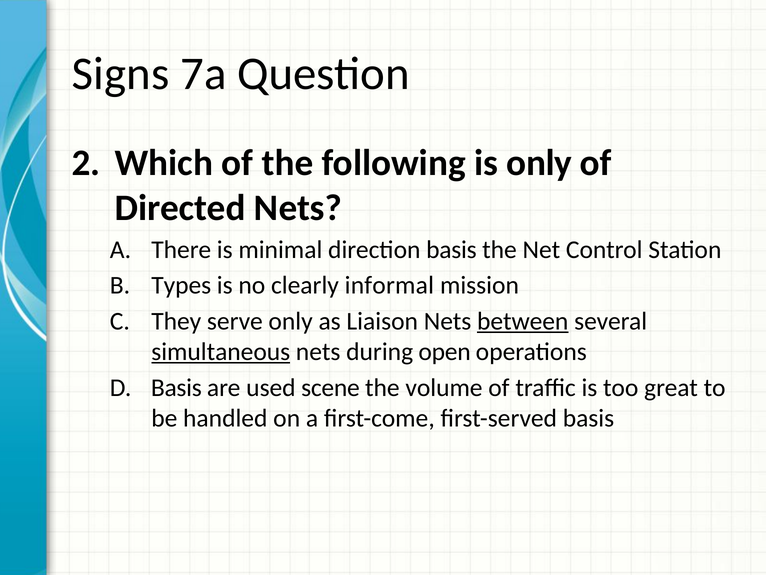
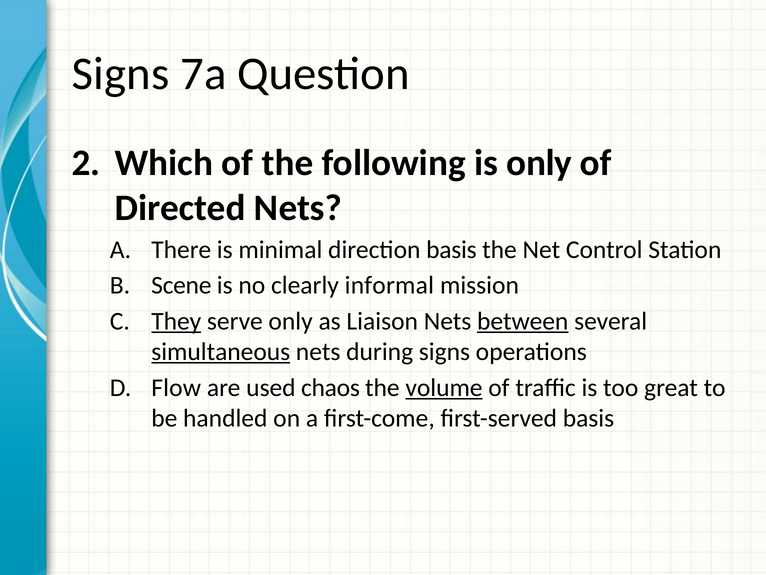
Types: Types -> Scene (181, 285)
They underline: none -> present (176, 321)
during open: open -> signs (444, 352)
Basis: Basis -> Flow (176, 387)
scene: scene -> chaos (330, 387)
volume underline: none -> present (444, 387)
